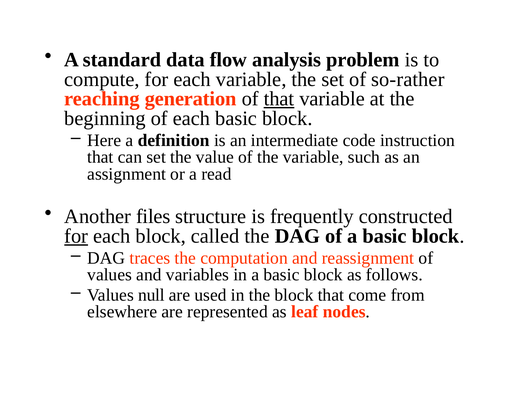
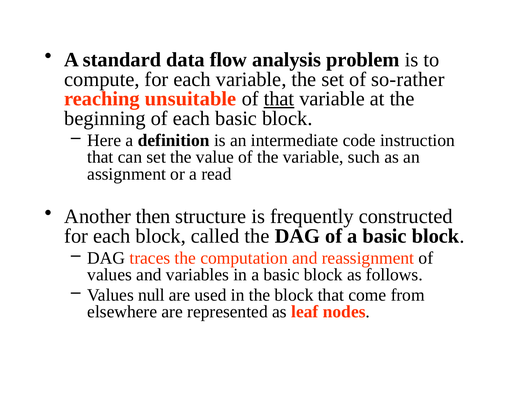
generation: generation -> unsuitable (191, 99)
files: files -> then (153, 216)
for underline: present -> none (76, 236)
